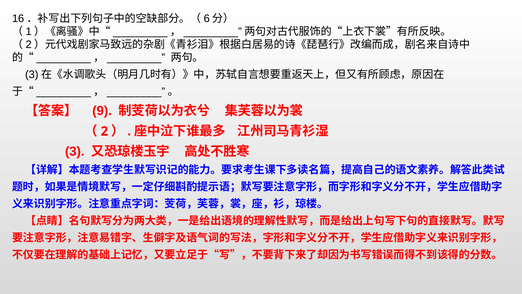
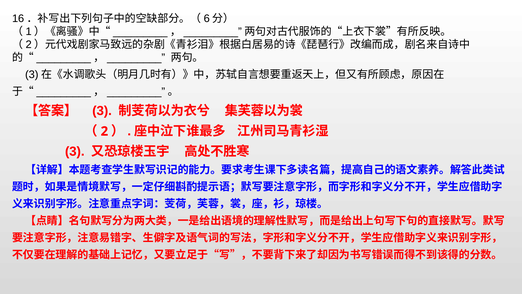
9: 9 -> 3 (102, 111)
